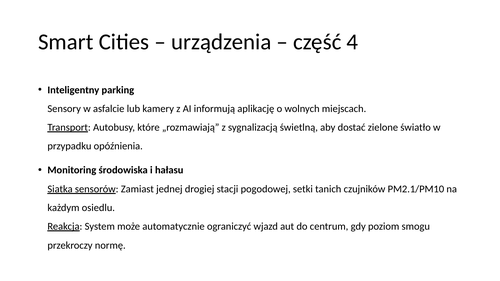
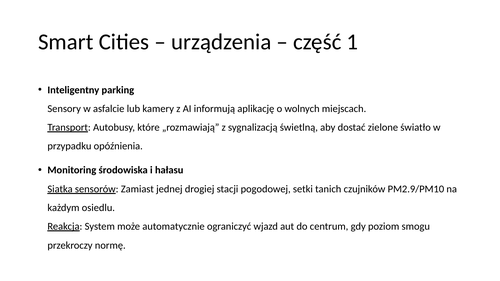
4: 4 -> 1 (352, 42)
PM2.1/PM10: PM2.1/PM10 -> PM2.9/PM10 (416, 189)
